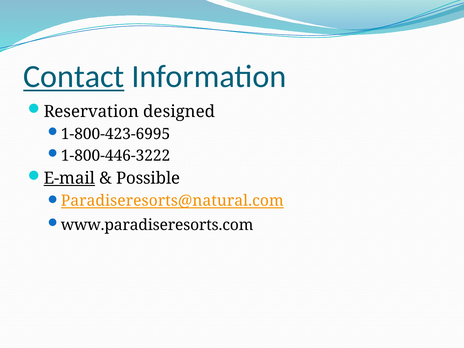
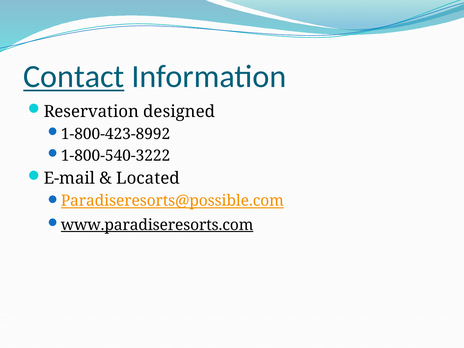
1-800-423-6995: 1-800-423-6995 -> 1-800-423-8992 (116, 134)
1-800-446-3222: 1-800-446-3222 -> 1-800-540-3222 (116, 156)
E-mail underline: present -> none (69, 178)
Possible: Possible -> Located (148, 178)
Paradiseresorts@natural.com: Paradiseresorts@natural.com -> Paradiseresorts@possible.com (172, 201)
www.paradiseresorts.com underline: none -> present (157, 225)
